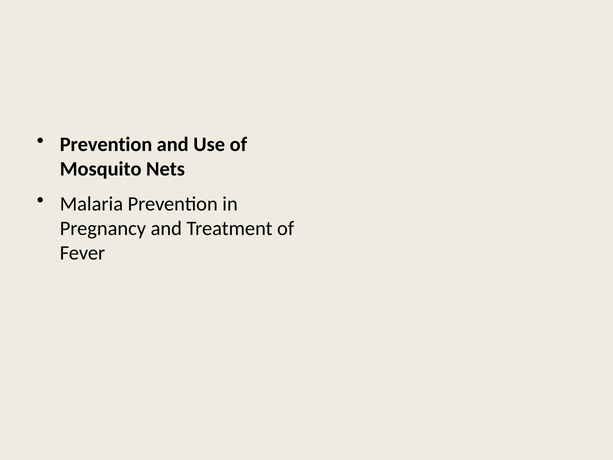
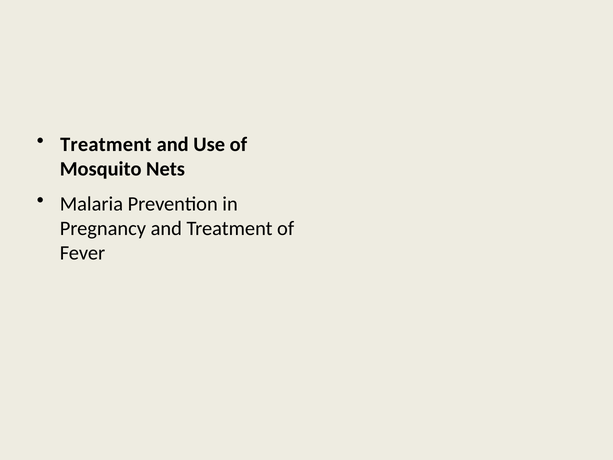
Prevention: Prevention -> Treatment (106, 144)
